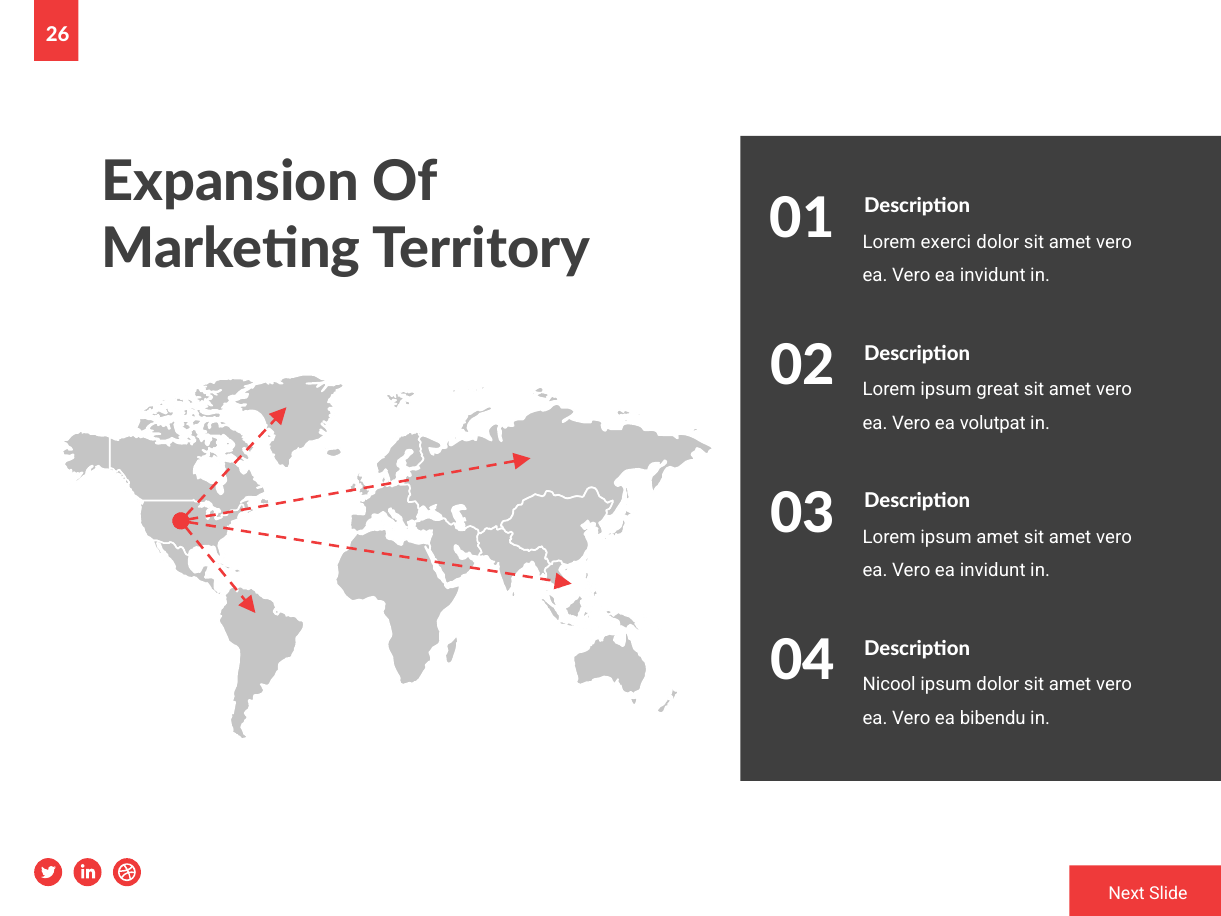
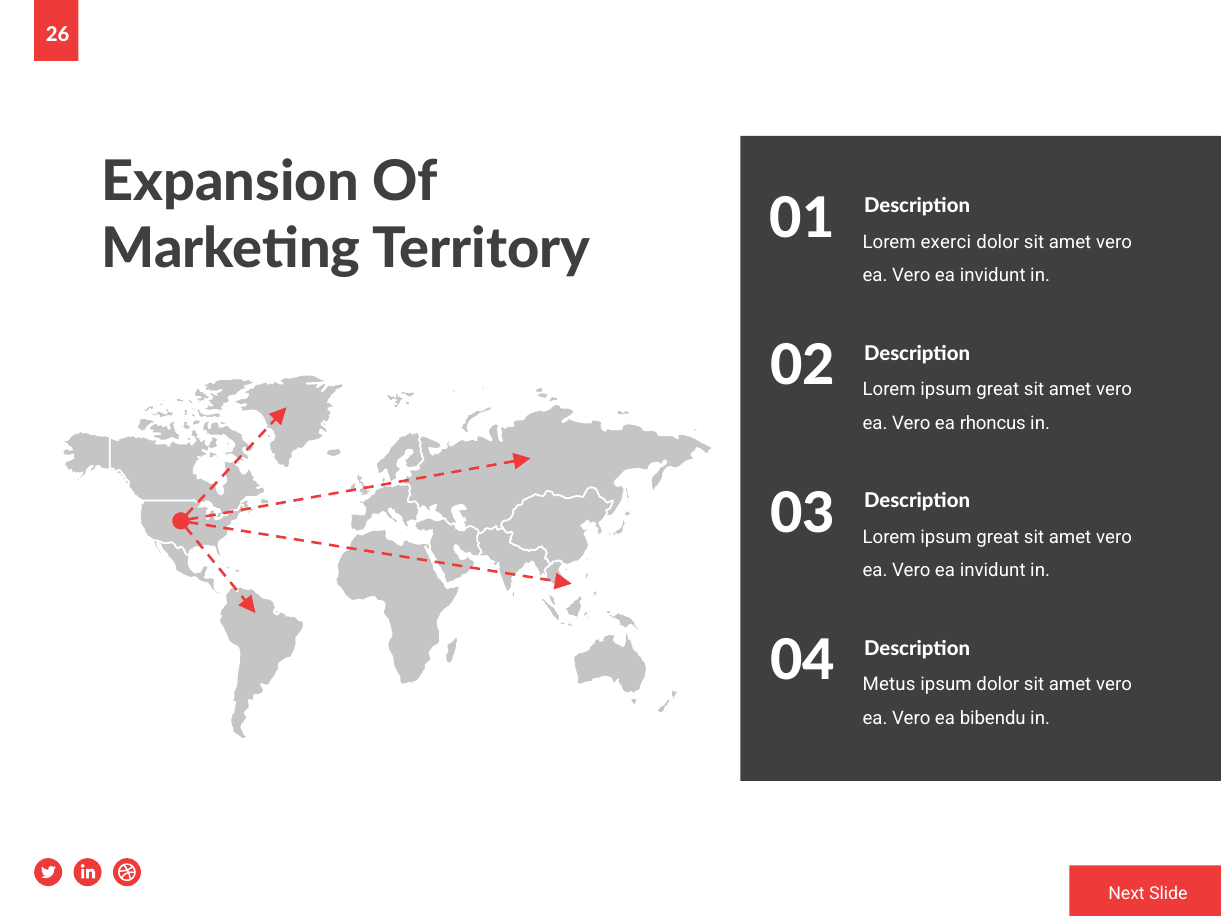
volutpat: volutpat -> rhoncus (993, 423)
amet: amet -> great (998, 537)
Nicool: Nicool -> Metus (889, 684)
